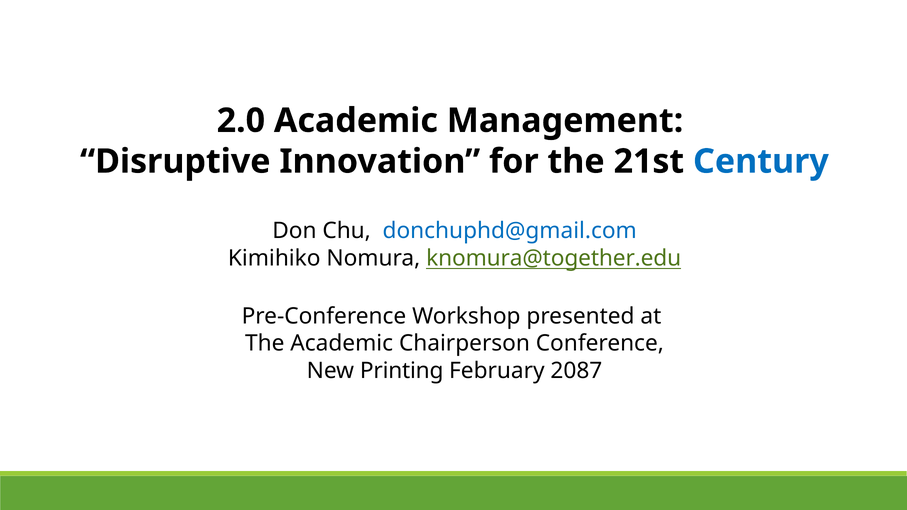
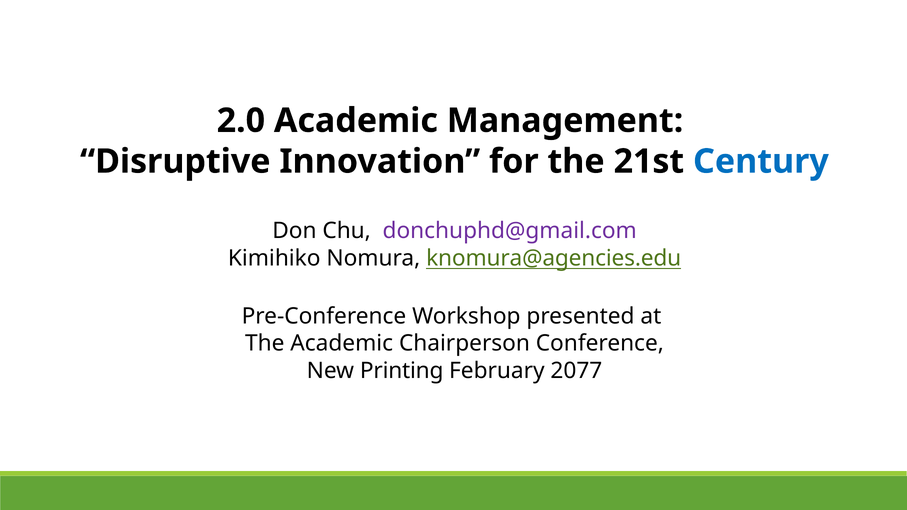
donchuphd@gmail.com colour: blue -> purple (510, 231)
knomura@together.edu: knomura@together.edu -> knomura@agencies.edu (554, 258)
2087: 2087 -> 2077 (576, 371)
